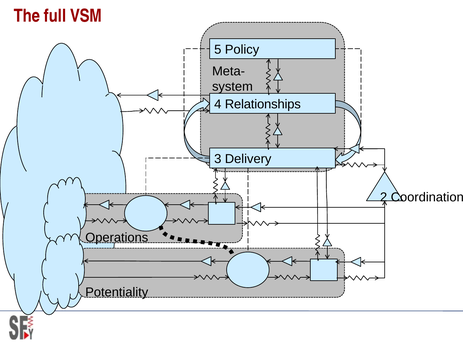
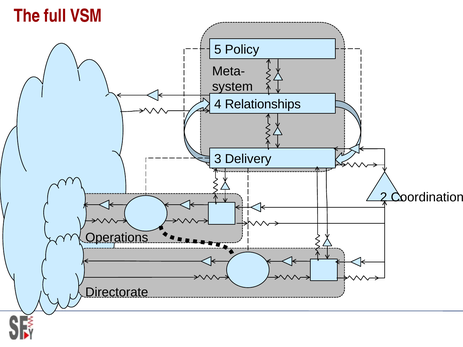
Potentiality: Potentiality -> Directorate (117, 293)
